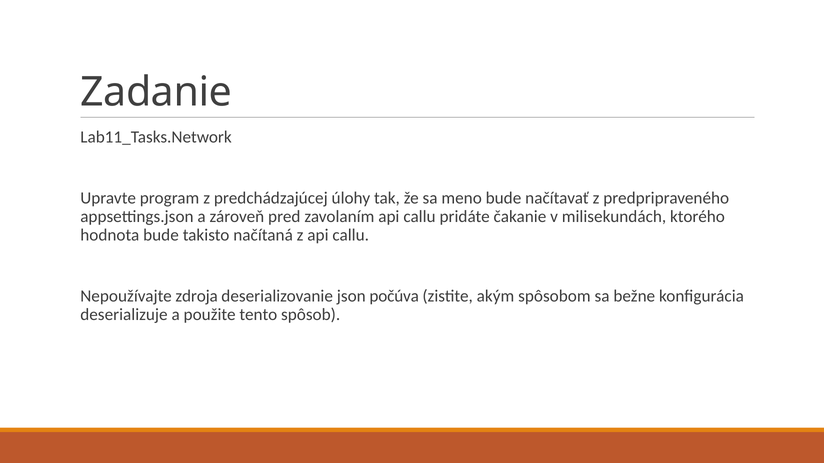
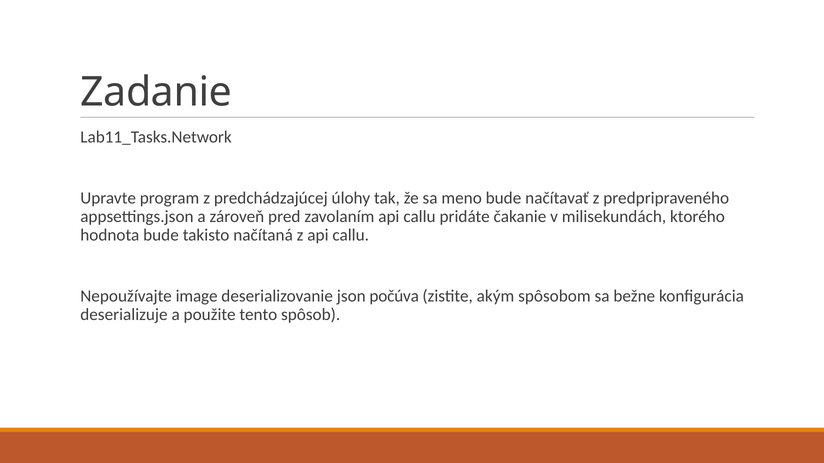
zdroja: zdroja -> image (197, 296)
